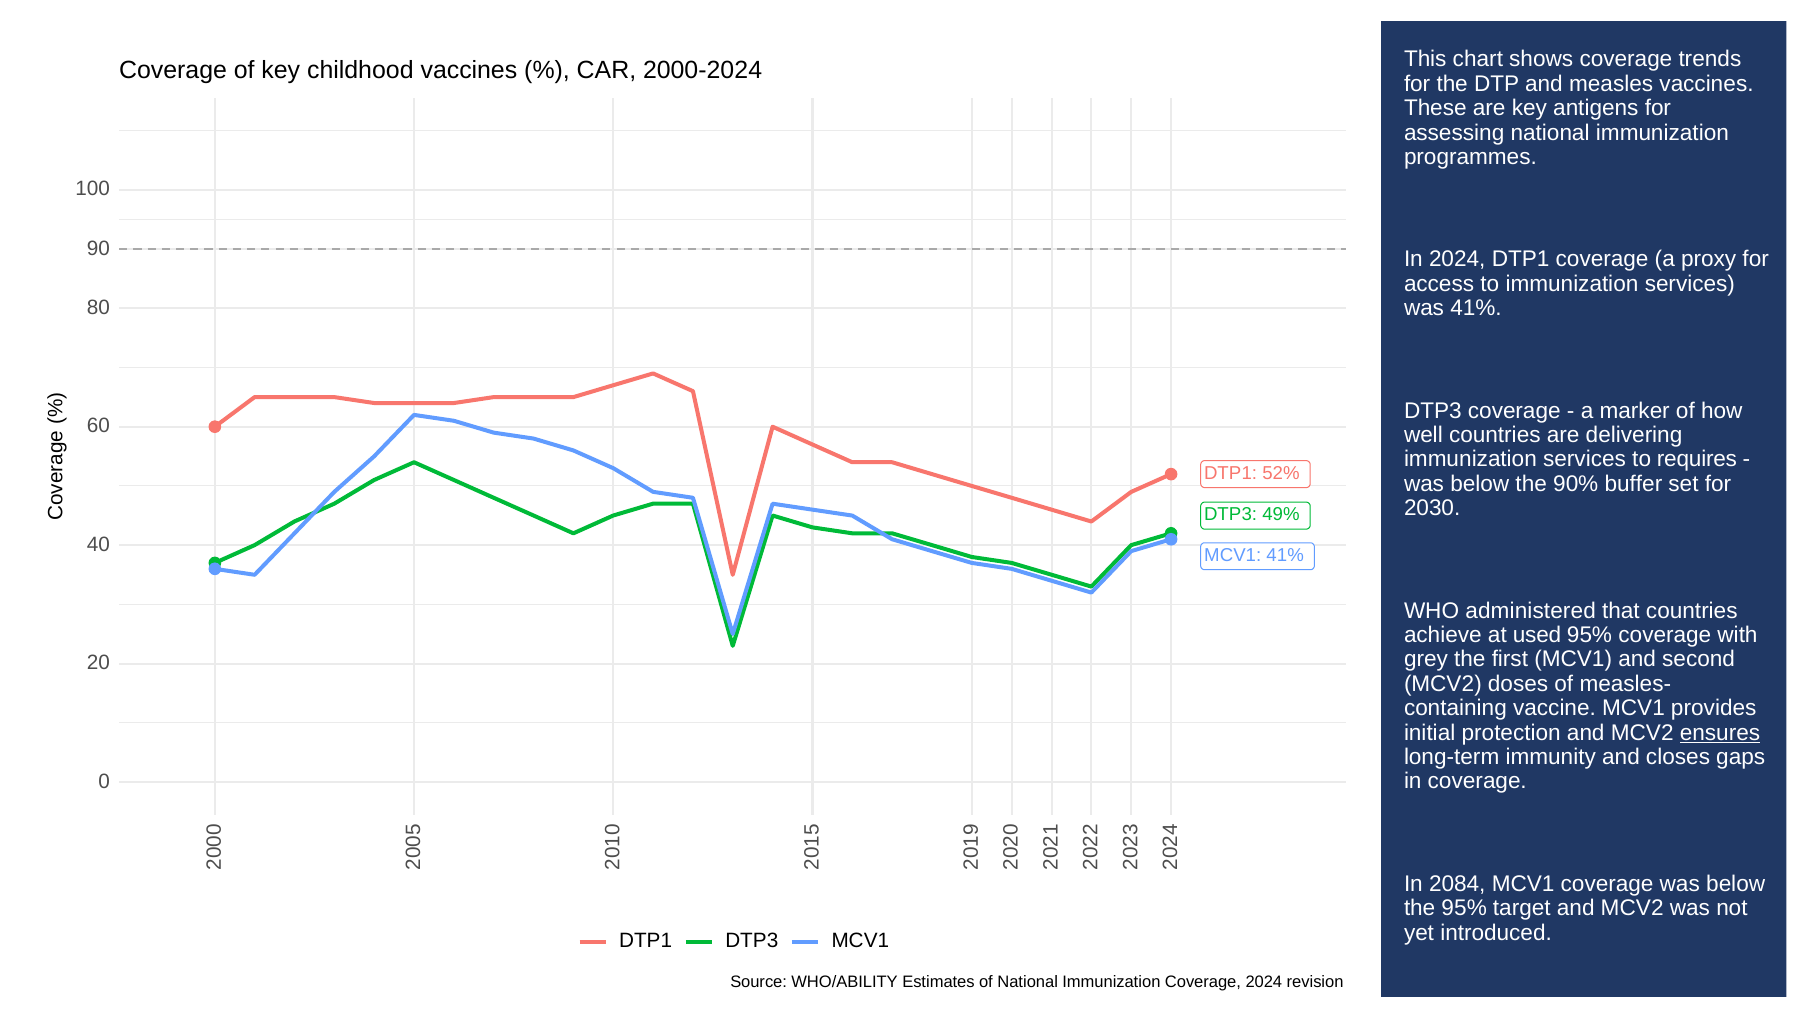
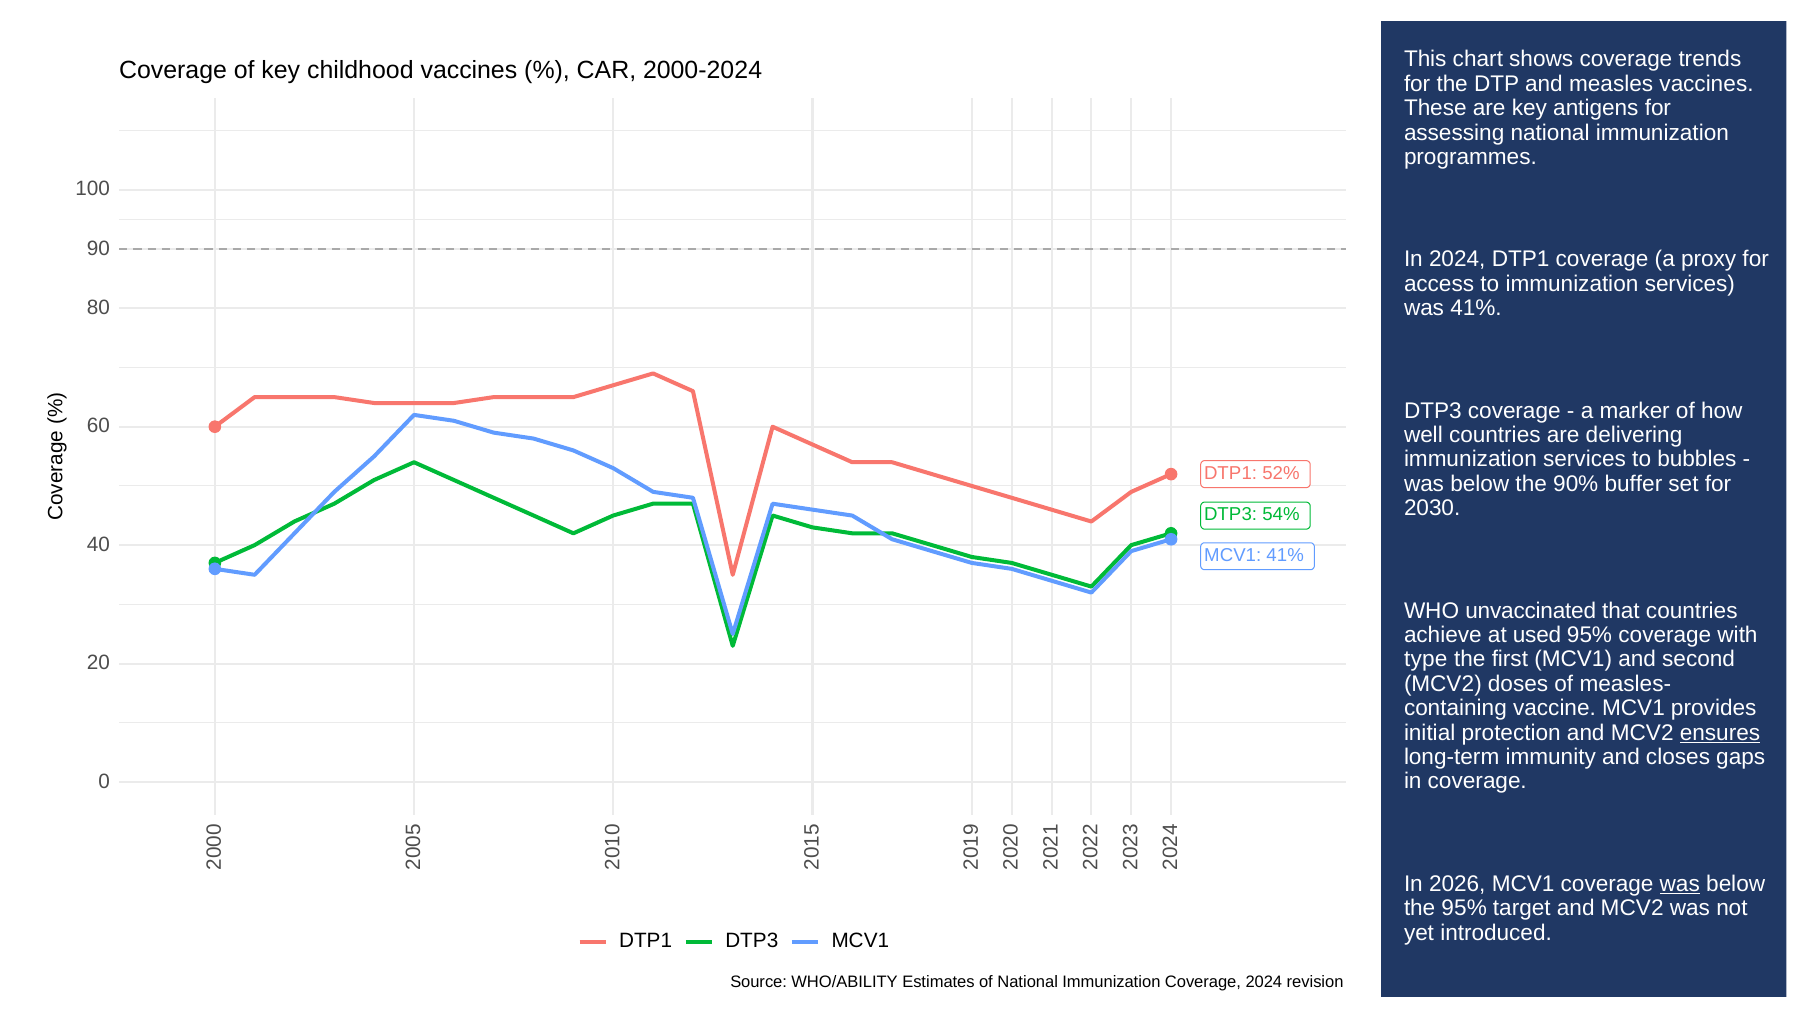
requires: requires -> bubbles (1697, 459)
49%: 49% -> 54% (1281, 515)
administered: administered -> unvaccinated (1531, 610)
grey: grey -> type (1426, 659)
2084: 2084 -> 2026 (1457, 883)
was underline: none -> present (1680, 883)
